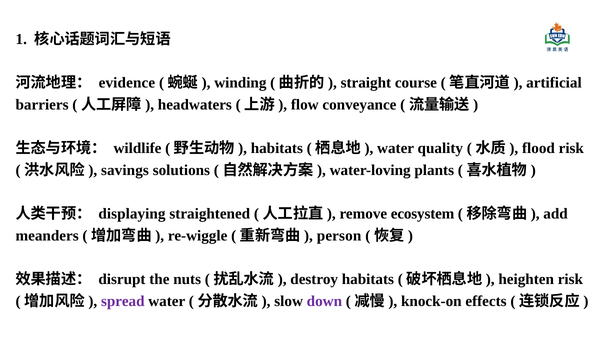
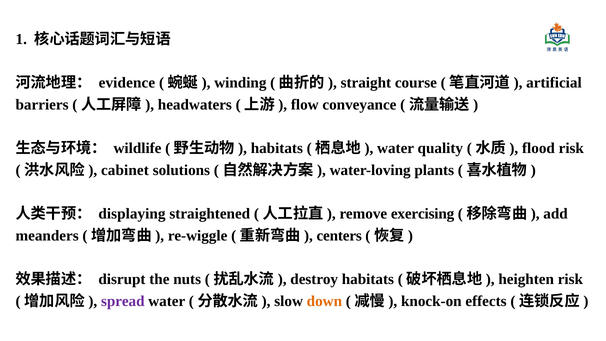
savings: savings -> cabinet (125, 170)
ecosystem: ecosystem -> exercising (423, 214)
person: person -> centers (339, 236)
down colour: purple -> orange (324, 301)
